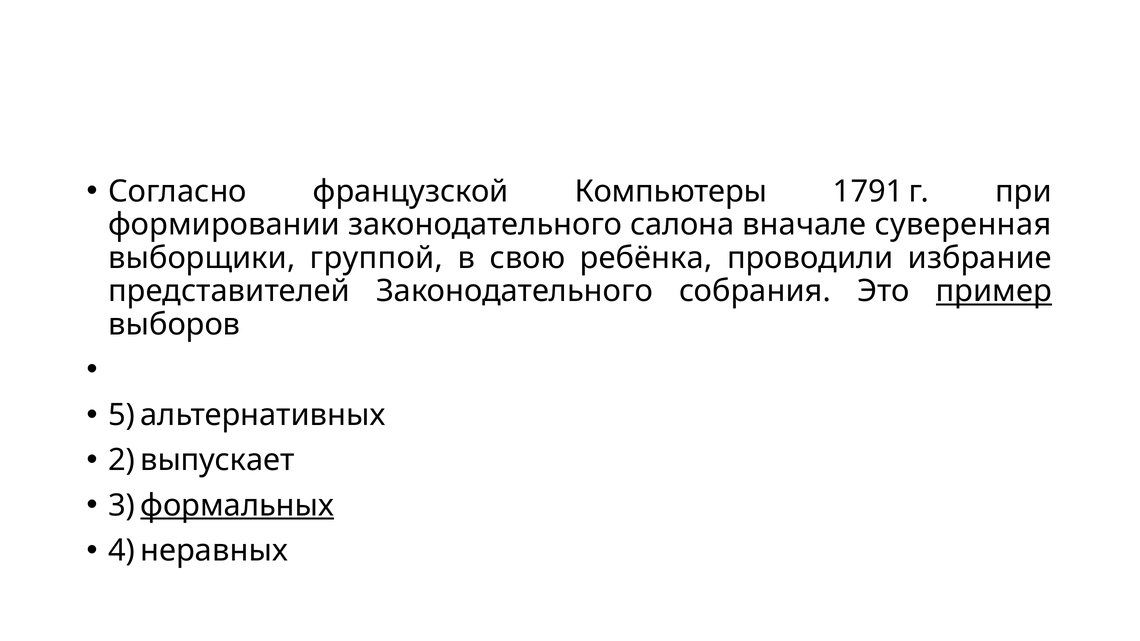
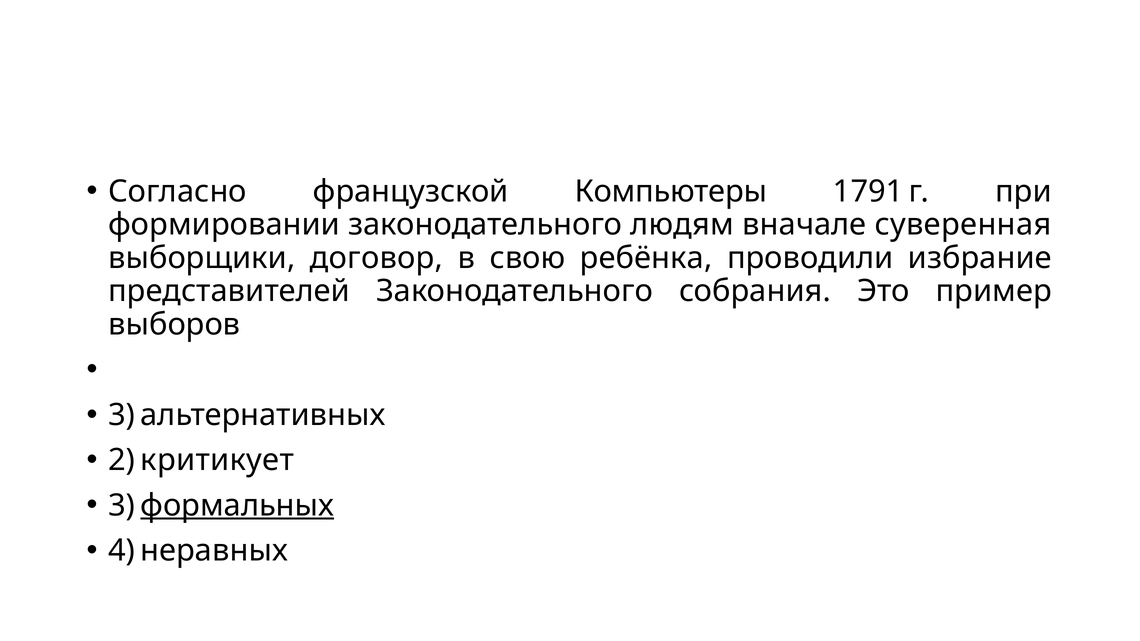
салона: салона -> людям (682, 225)
группой: группой -> договор (377, 258)
пример underline: present -> none (994, 291)
5: 5 -> 3 (122, 415)
выпускает: выпускает -> критикует (217, 460)
